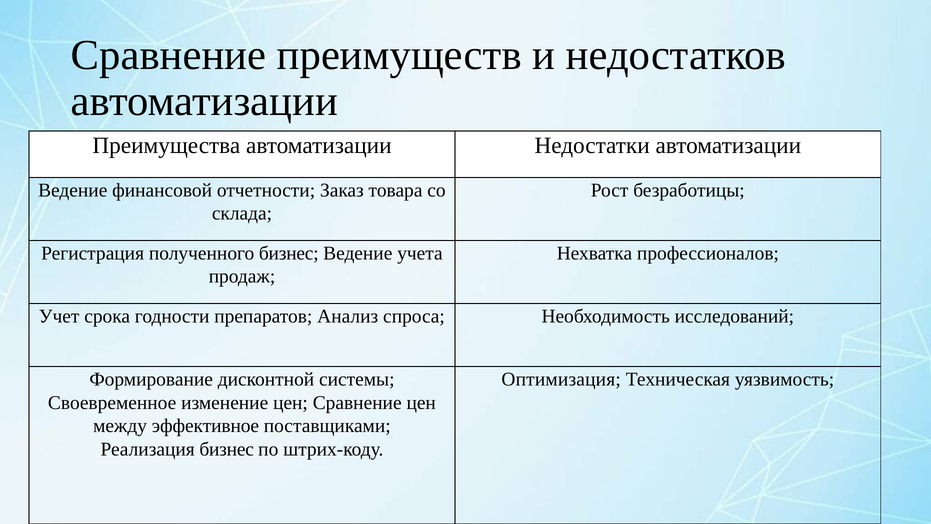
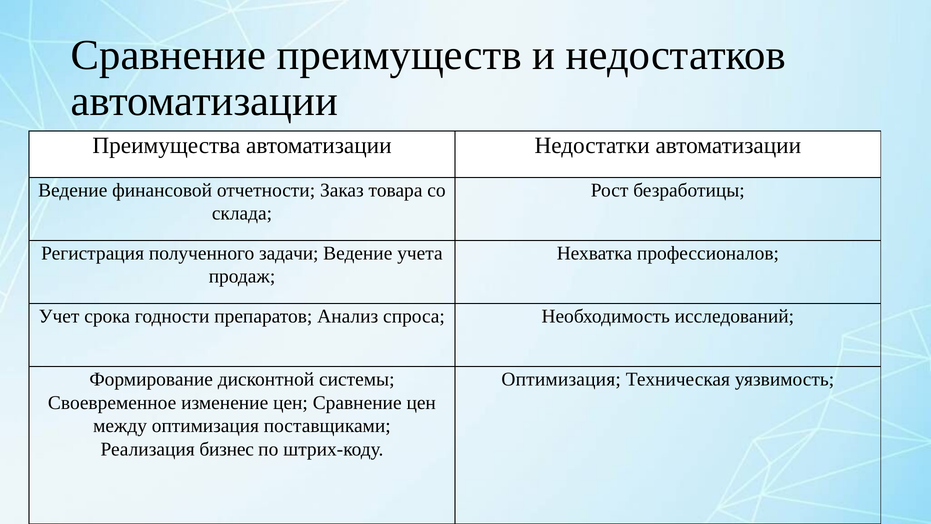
полученного бизнес: бизнес -> задачи (289, 253)
между эффективное: эффективное -> оптимизация (205, 426)
